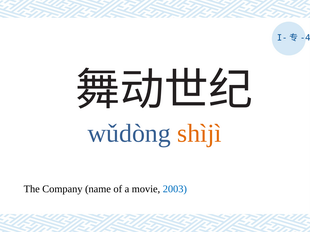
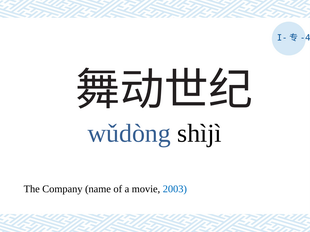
shìjì colour: orange -> black (199, 134)
